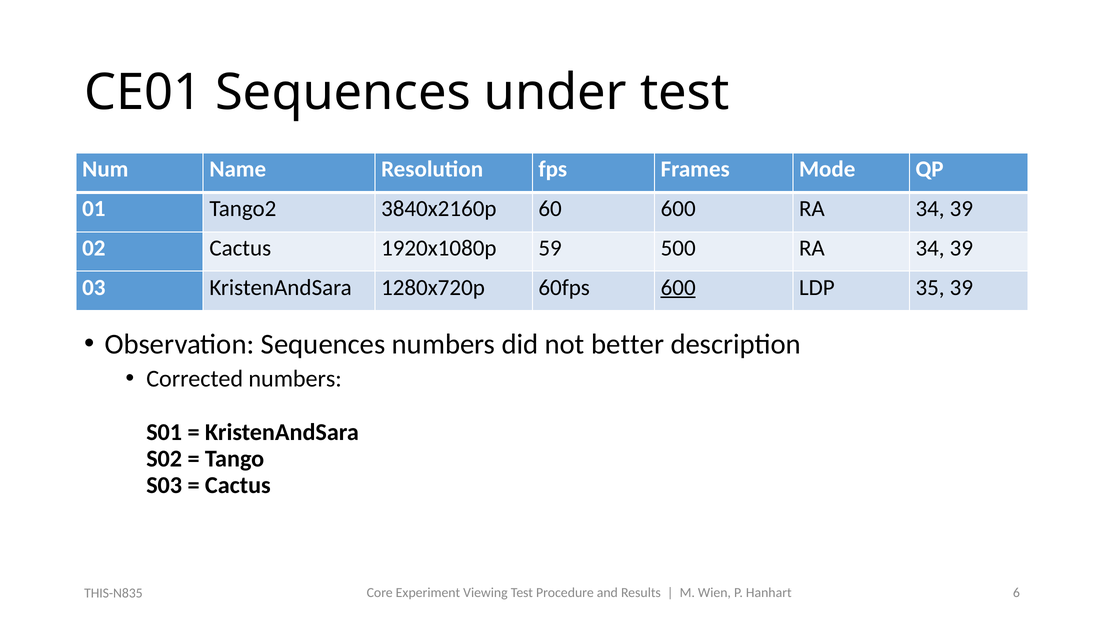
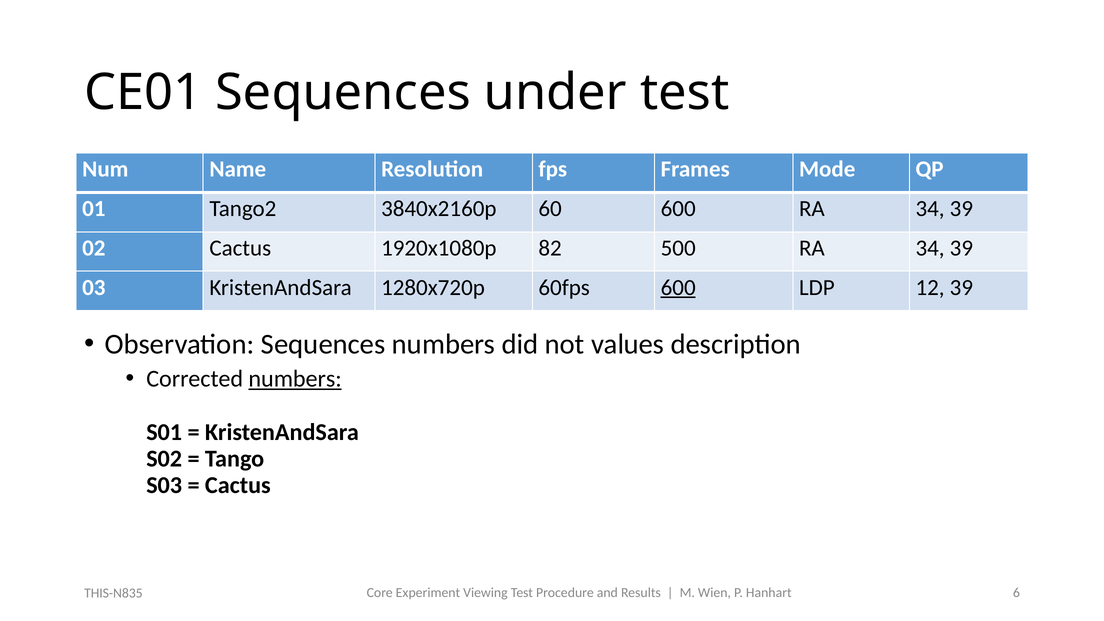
59: 59 -> 82 (550, 248)
35: 35 -> 12 (930, 287)
better: better -> values (628, 344)
numbers underline: none -> present (295, 379)
